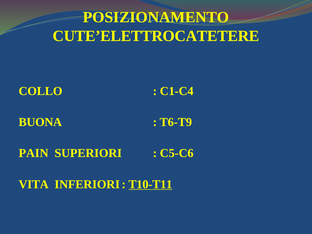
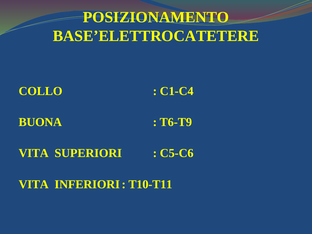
CUTE’ELETTROCATETERE: CUTE’ELETTROCATETERE -> BASE’ELETTROCATETERE (156, 36)
PAIN: PAIN -> VITA (34, 153)
T10-T11 underline: present -> none (150, 184)
